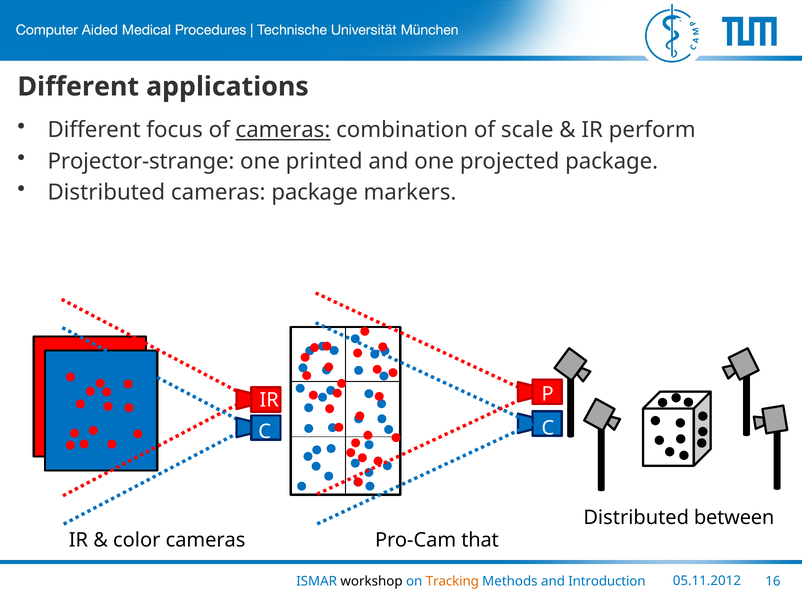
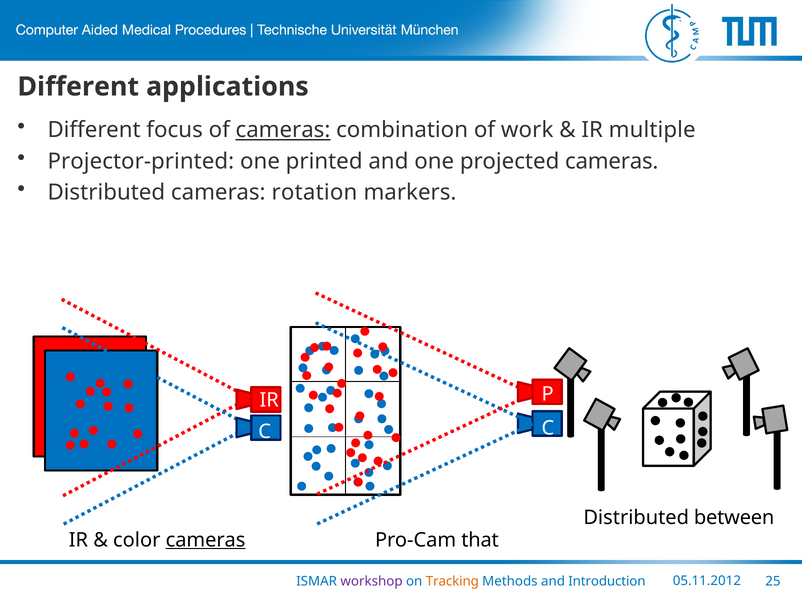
scale: scale -> work (527, 130)
perform: perform -> multiple (652, 130)
Projector-strange: Projector-strange -> Projector-printed (141, 161)
projected package: package -> cameras (612, 161)
cameras package: package -> rotation (314, 193)
cameras underline: none -> present (206, 540)
workshop colour: black -> purple (372, 582)
16: 16 -> 25 (773, 582)
